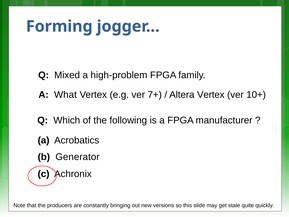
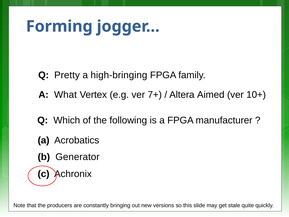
Mixed: Mixed -> Pretty (67, 75)
high-problem: high-problem -> high-bringing (119, 75)
Altera Vertex: Vertex -> Aimed (211, 95)
